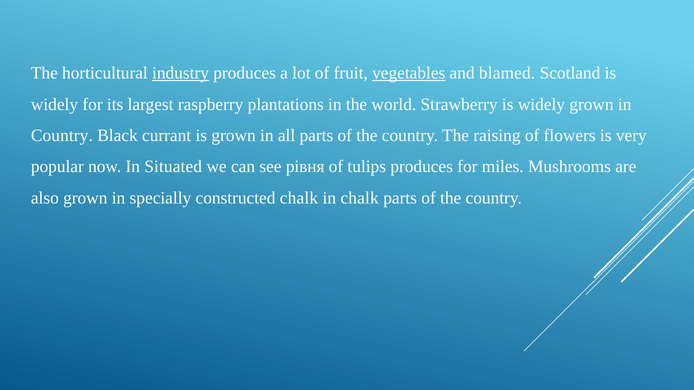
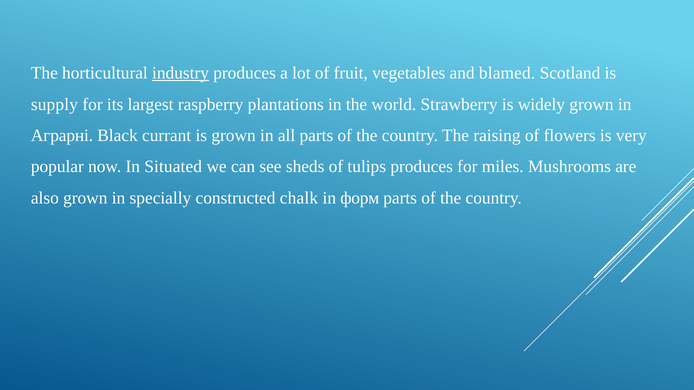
vegetables underline: present -> none (409, 73)
widely: widely -> supply (54, 104)
Country: Country -> Аграрні (62, 136)
рівня: рівня -> sheds (305, 167)
in chalk: chalk -> форм (360, 198)
